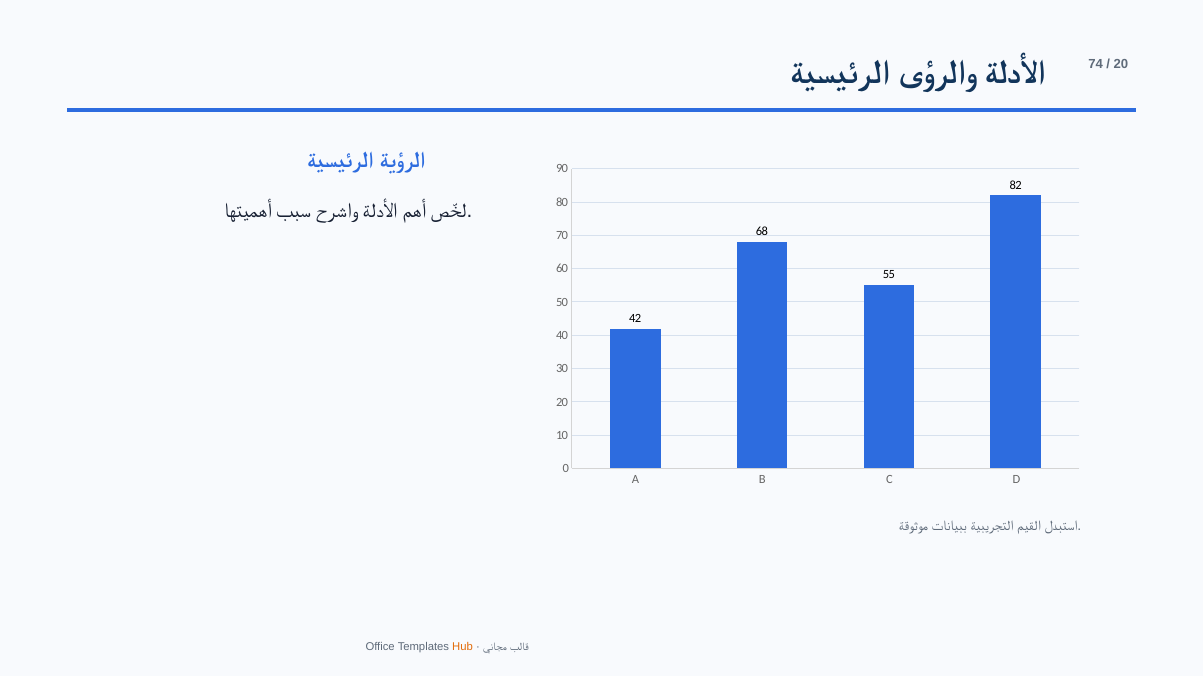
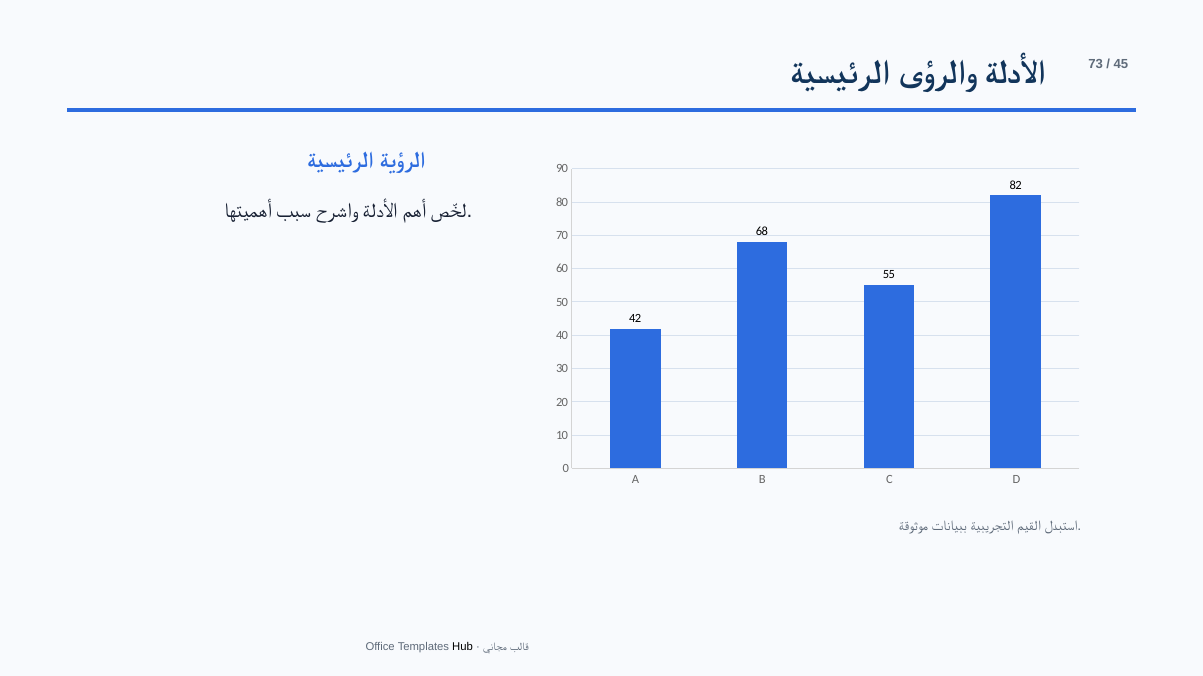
74: 74 -> 73 (1096, 64)
20: 20 -> 45 (1121, 64)
Hub colour: orange -> black (463, 647)
